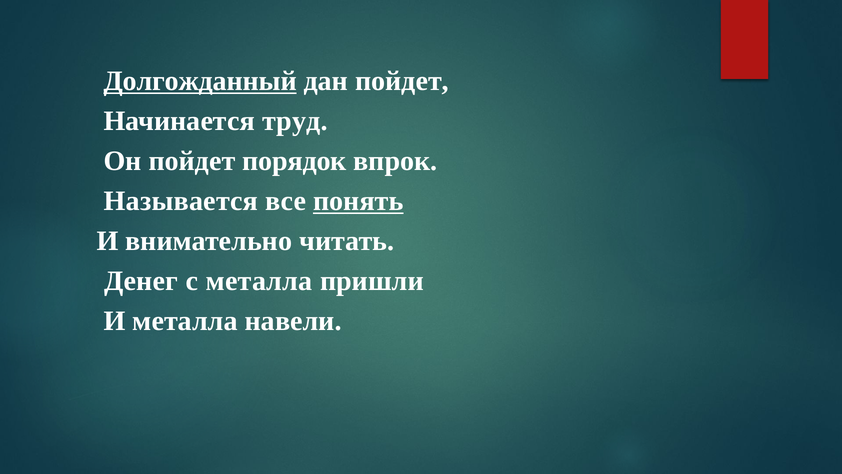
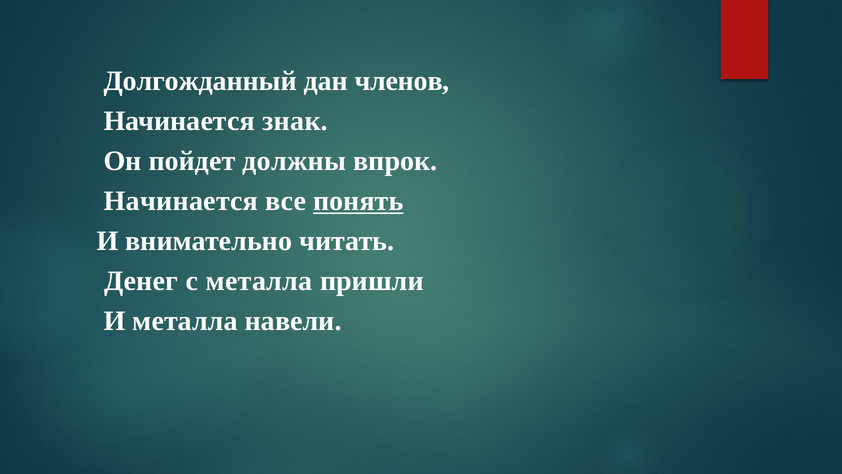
Долгожданный underline: present -> none (200, 81)
дан пойдет: пойдет -> членов (402, 81)
труд: труд -> знак (295, 121)
порядок: порядок -> должны (294, 161)
Называется: Называется -> Начинается (181, 201)
